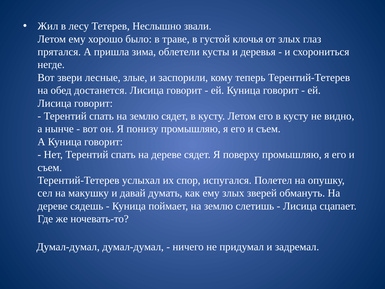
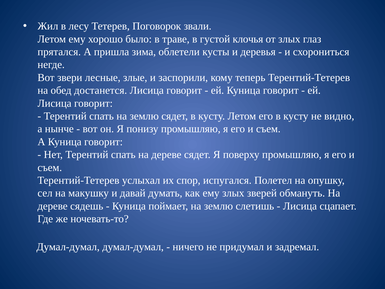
Неслышно: Неслышно -> Поговорок (157, 26)
